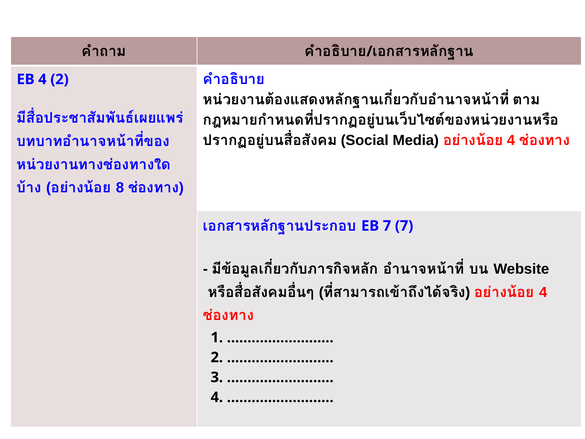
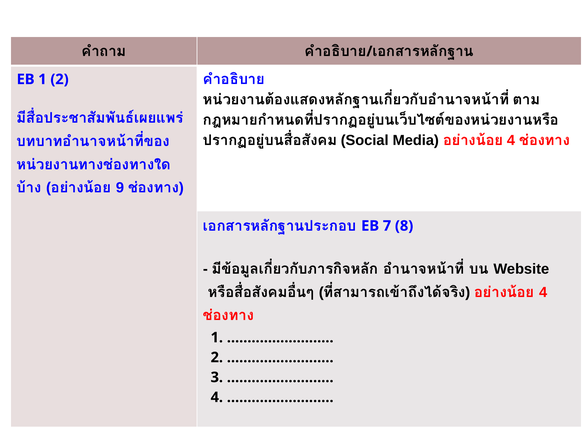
EB 4: 4 -> 1 (42, 79)
8: 8 -> 9 (120, 188)
7 7: 7 -> 8 (404, 226)
